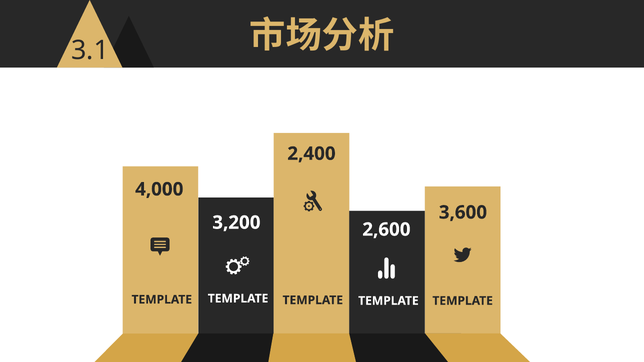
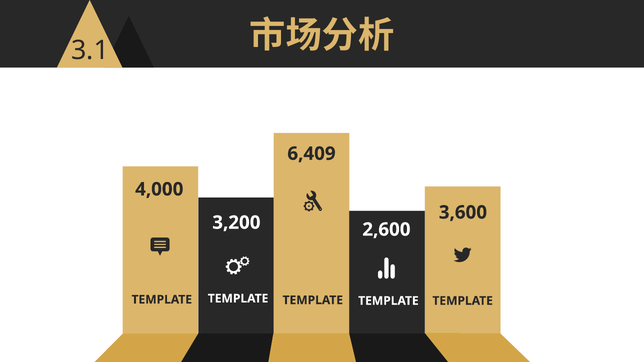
2,400: 2,400 -> 6,409 (311, 154)
